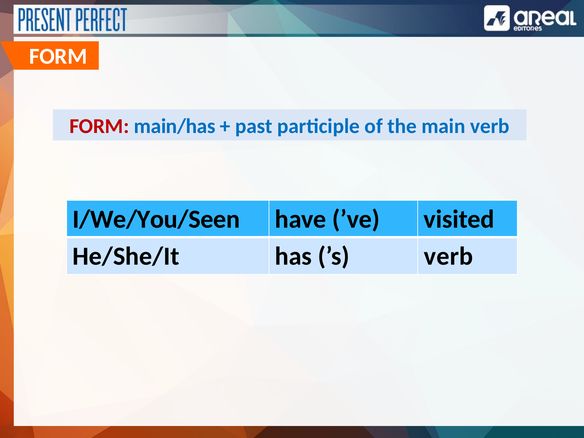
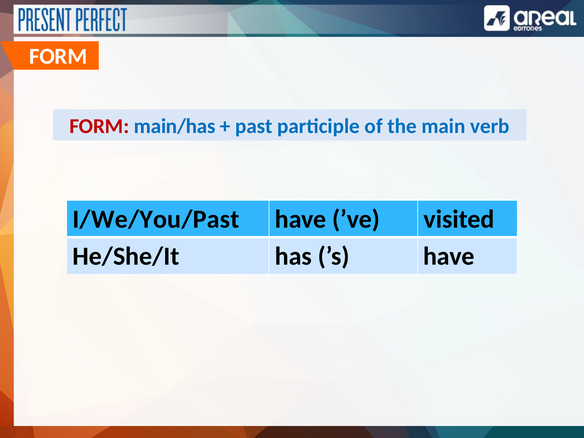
I/We/You/Seen: I/We/You/Seen -> I/We/You/Past (156, 219)
’s verb: verb -> have (449, 256)
